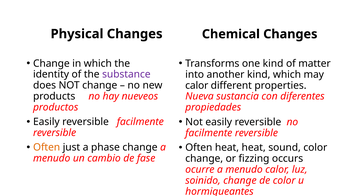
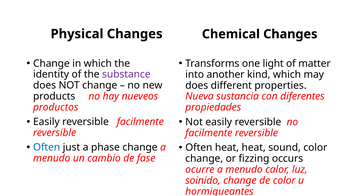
one kind: kind -> light (273, 63)
calor: calor -> does (197, 85)
Often colour: orange -> blue (47, 147)
